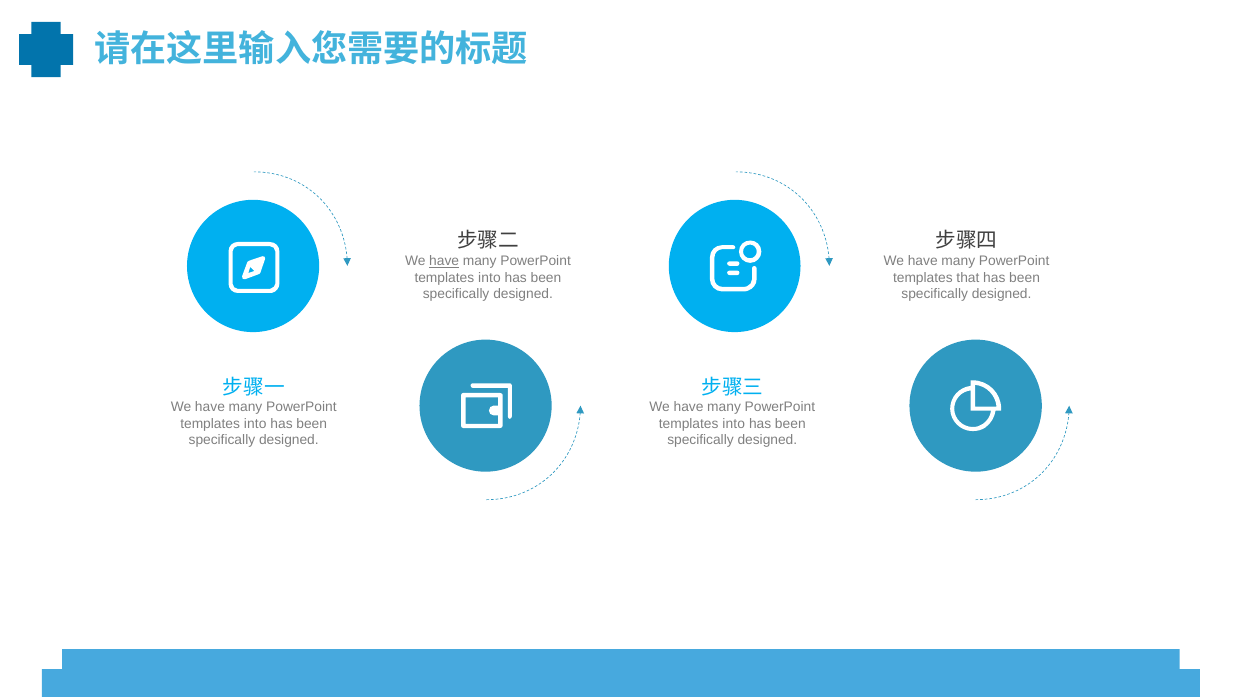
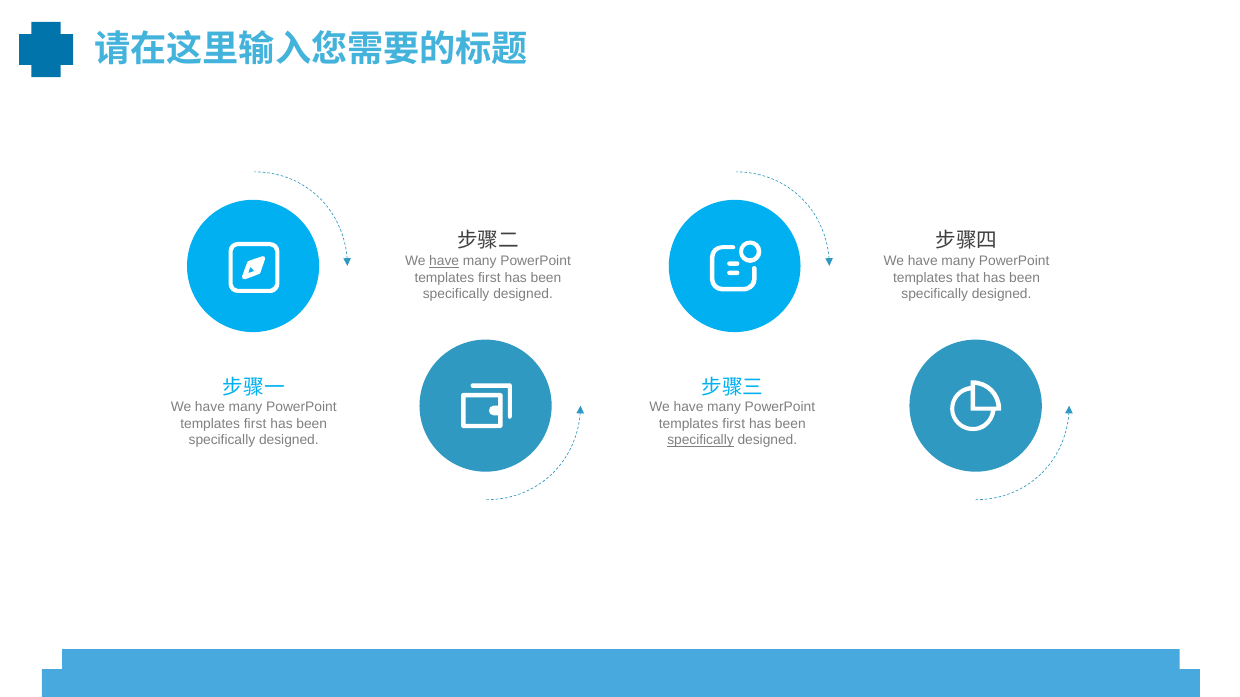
into: into -> first (489, 278)
into: into -> first (255, 424)
into: into -> first (734, 424)
specifically underline: none -> present (700, 441)
